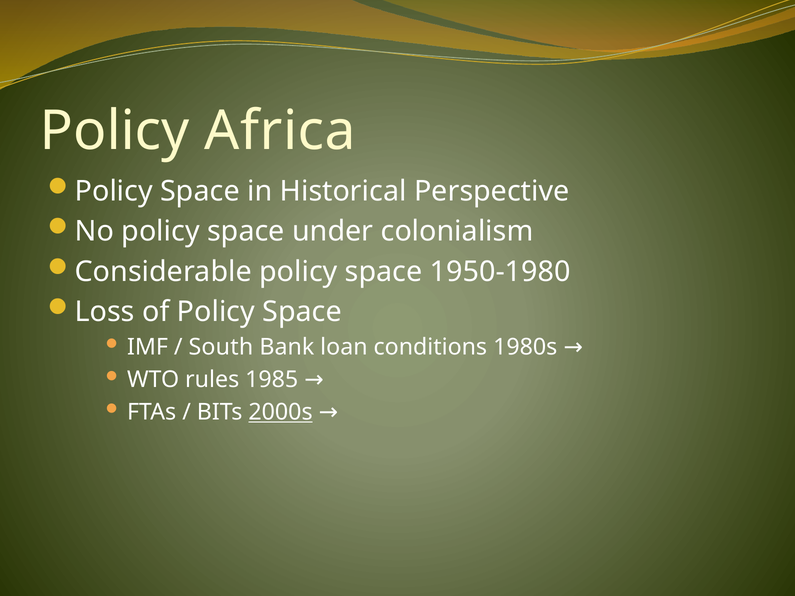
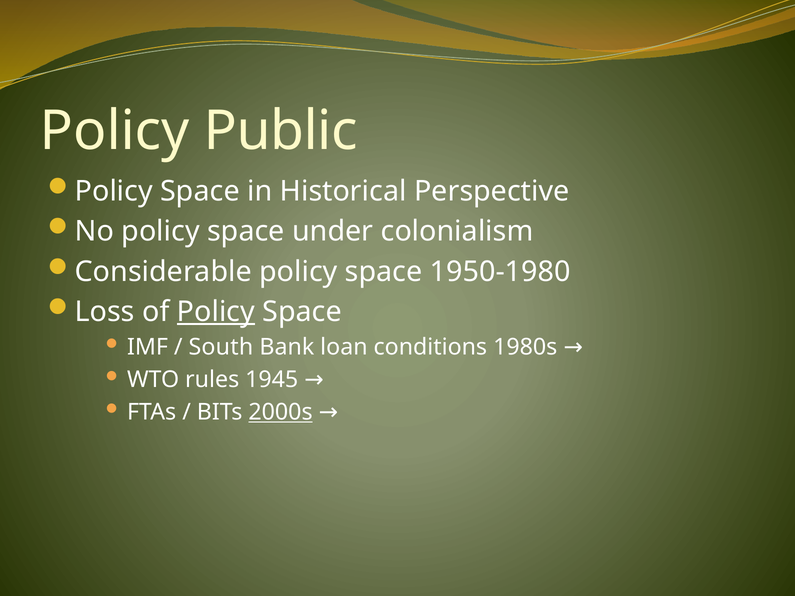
Africa: Africa -> Public (281, 131)
Policy underline: none -> present (216, 312)
1985: 1985 -> 1945 (272, 380)
